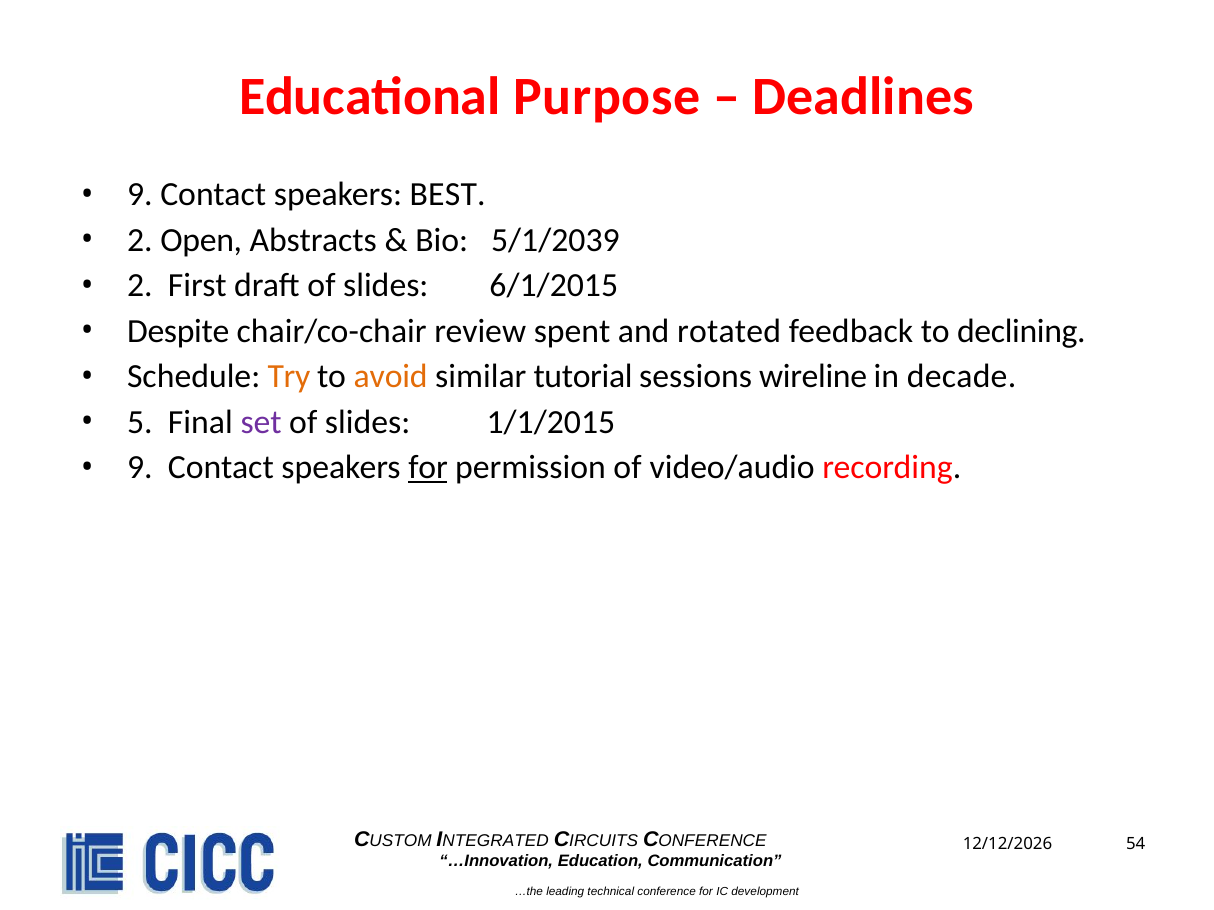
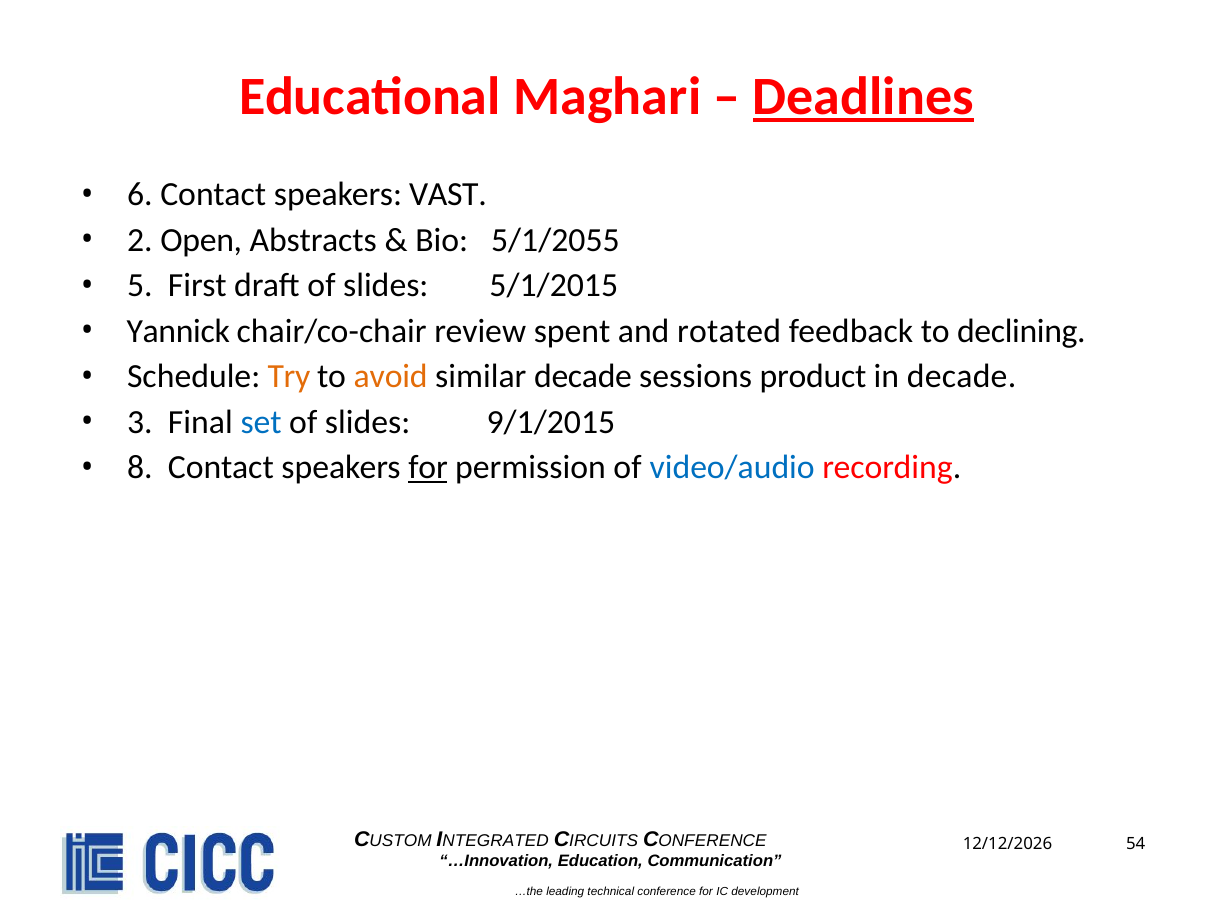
Purpose: Purpose -> Maghari (607, 97)
Deadlines underline: none -> present (863, 97)
9: 9 -> 6 (140, 195)
BEST: BEST -> VAST (448, 195)
5/1/2039: 5/1/2039 -> 5/1/2055 (555, 240)
2: 2 -> 5 (140, 286)
6/1/2015: 6/1/2015 -> 5/1/2015 (554, 286)
Despite: Despite -> Yannick (178, 331)
similar tutorial: tutorial -> decade (583, 377)
wireline: wireline -> product (813, 377)
5: 5 -> 3 (140, 422)
set colour: purple -> blue (261, 422)
1/1/2015: 1/1/2015 -> 9/1/2015 (551, 422)
9: 9 -> 8 (140, 468)
video/audio colour: black -> blue (732, 468)
